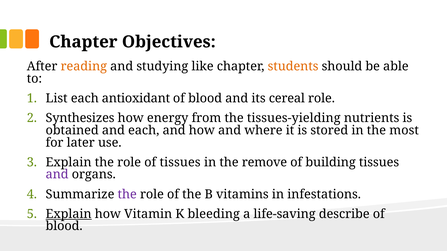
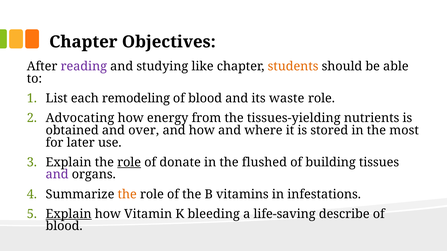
reading colour: orange -> purple (84, 67)
antioxidant: antioxidant -> remodeling (136, 99)
cereal: cereal -> waste (287, 99)
Synthesizes: Synthesizes -> Advocating (80, 118)
and each: each -> over (144, 131)
role underline: none -> present (129, 163)
of tissues: tissues -> donate (180, 163)
remove: remove -> flushed (264, 163)
the colour: purple -> orange (127, 195)
